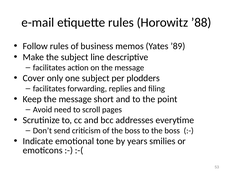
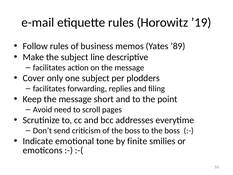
’88: ’88 -> ’19 (201, 22)
years: years -> finite (137, 141)
